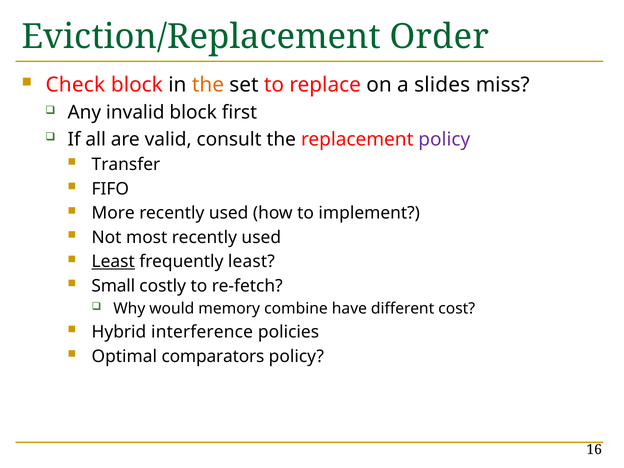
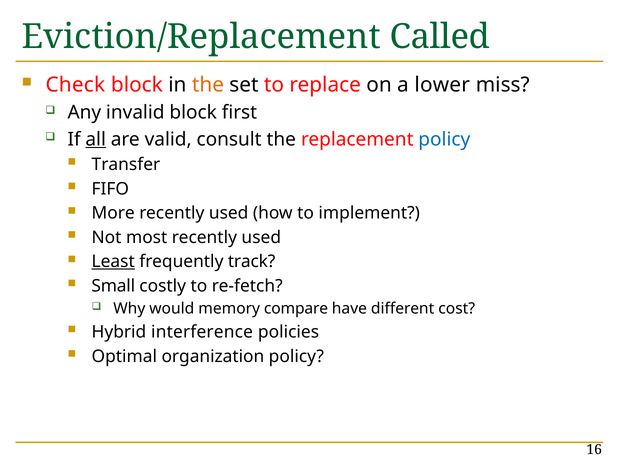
Order: Order -> Called (440, 37)
slides: slides -> lower (442, 85)
all underline: none -> present (96, 139)
policy colour: purple -> blue (444, 139)
frequently least: least -> track (252, 262)
combine: combine -> compare (296, 309)
comparators: comparators -> organization (213, 356)
